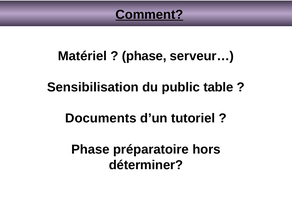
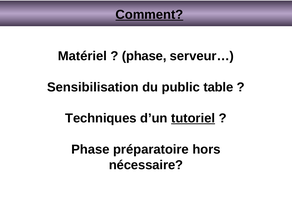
Documents: Documents -> Techniques (101, 118)
tutoriel underline: none -> present (193, 118)
déterminer: déterminer -> nécessaire (146, 165)
